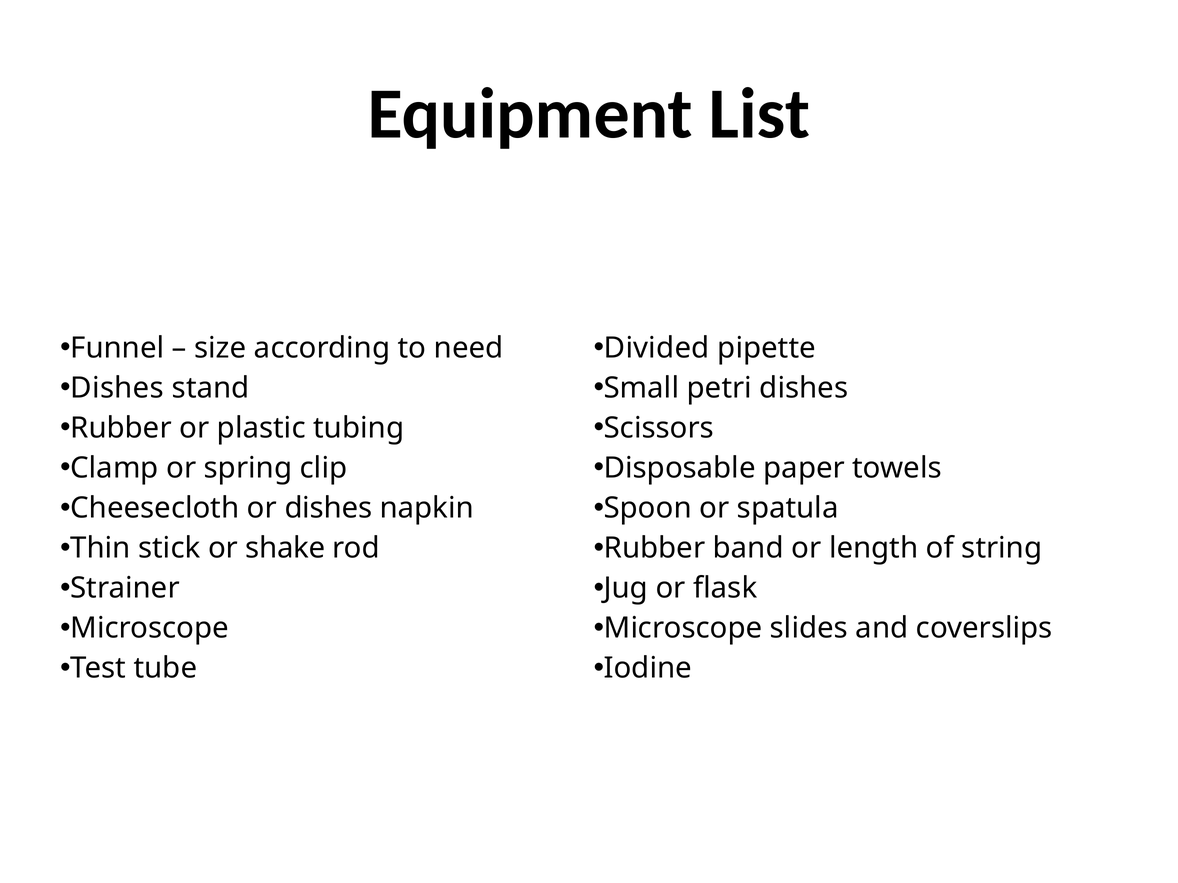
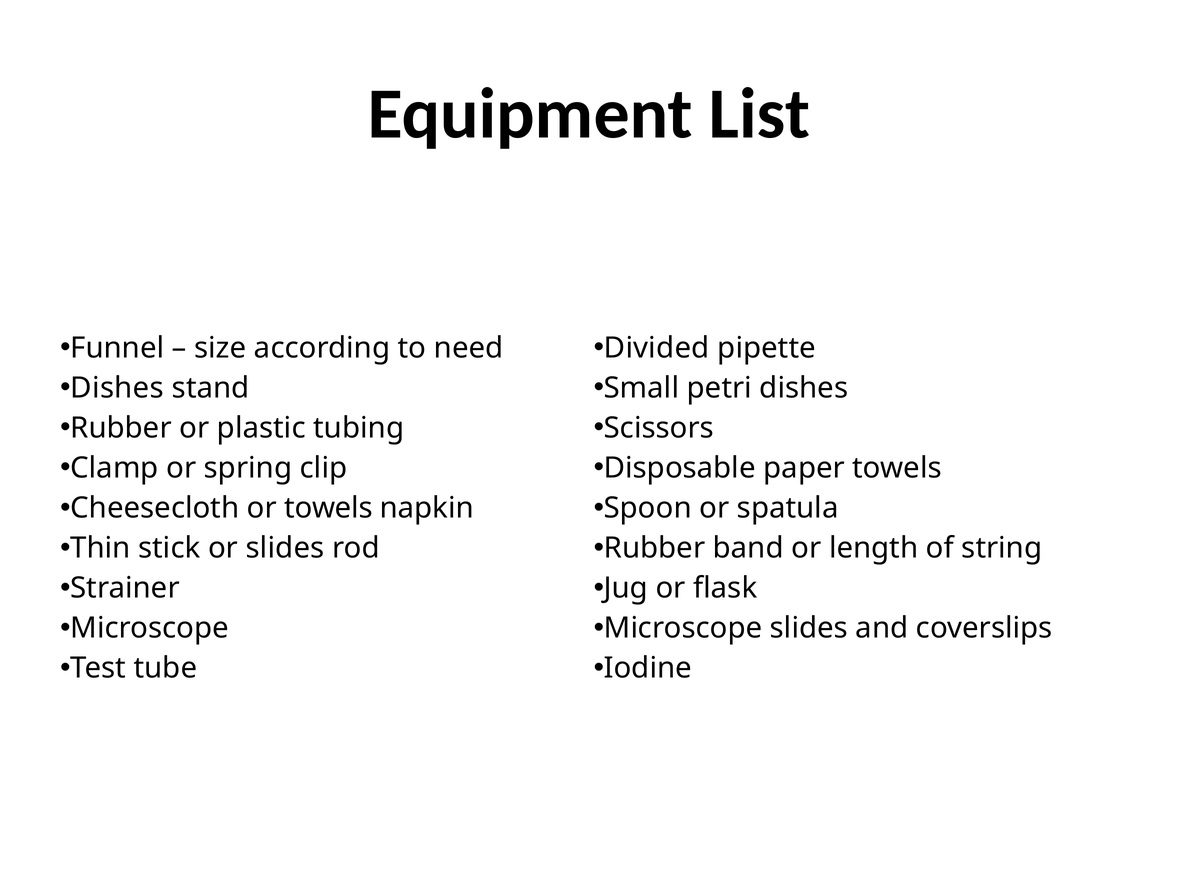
or dishes: dishes -> towels (329, 508)
or shake: shake -> slides (285, 548)
